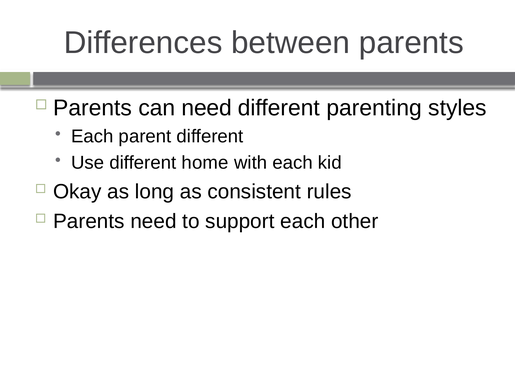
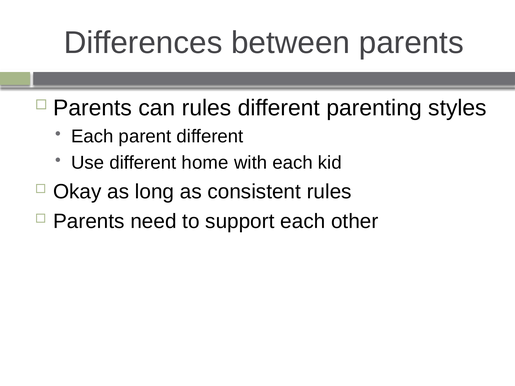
can need: need -> rules (207, 108)
